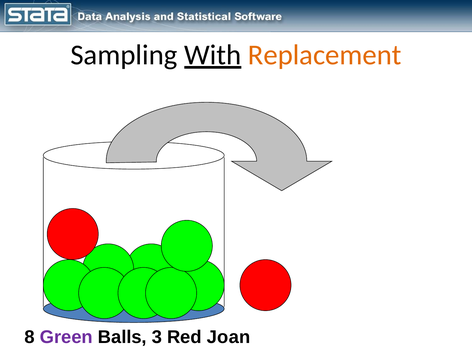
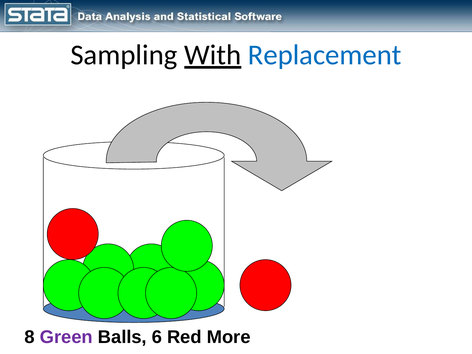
Replacement colour: orange -> blue (325, 55)
3: 3 -> 6 (157, 337)
Joan: Joan -> More (229, 337)
